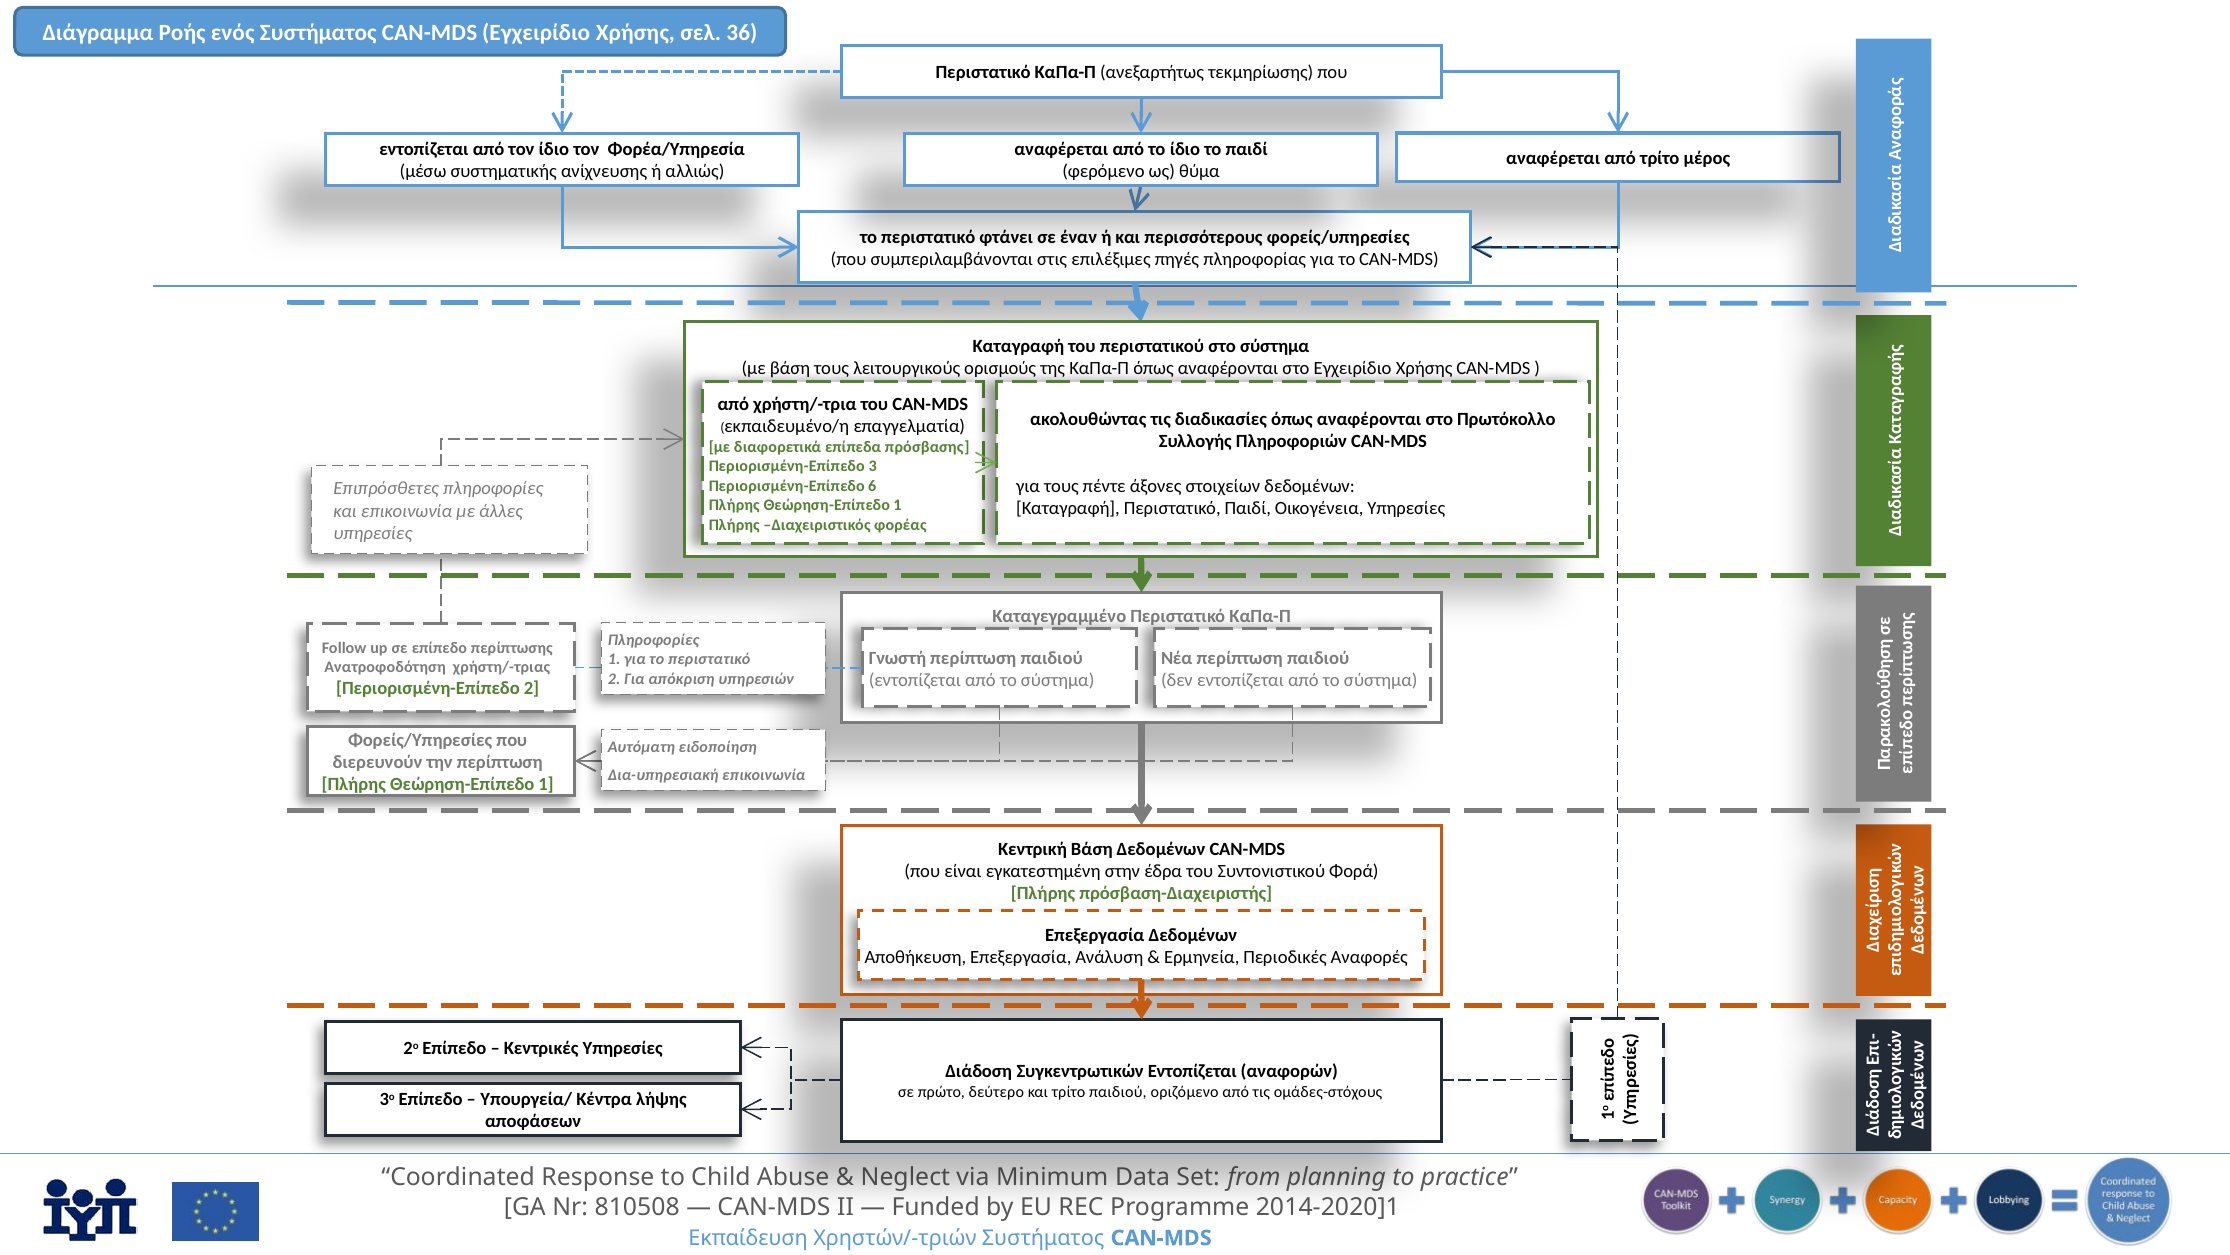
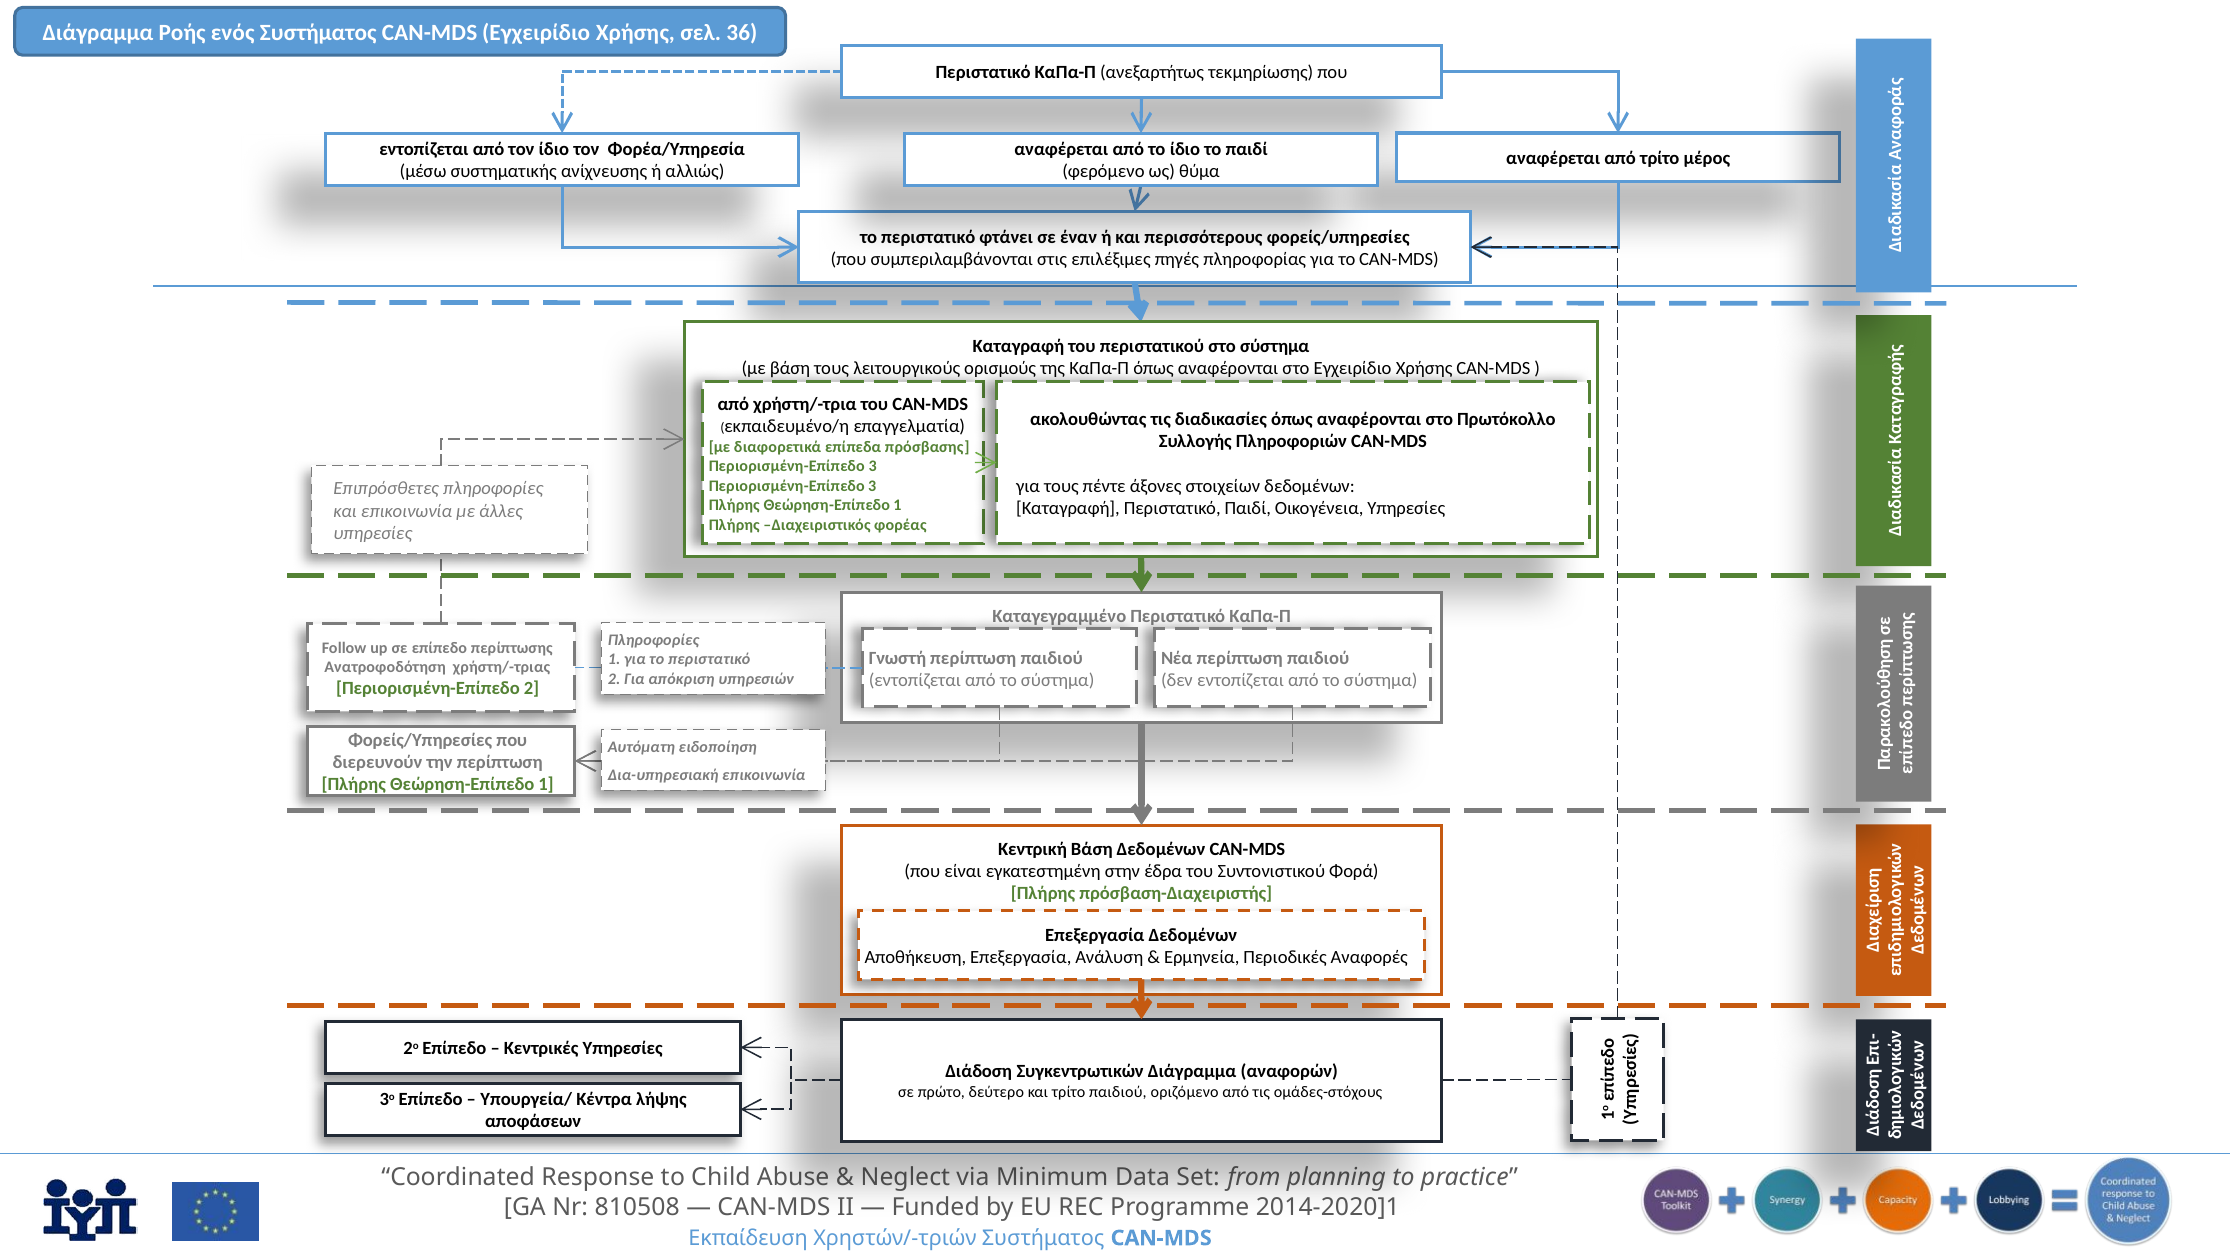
6: 6 -> 3 (872, 486)
Συγκεντρωτικών Εντοπίζεται: Εντοπίζεται -> Διάγραμμα (1192, 1071)
